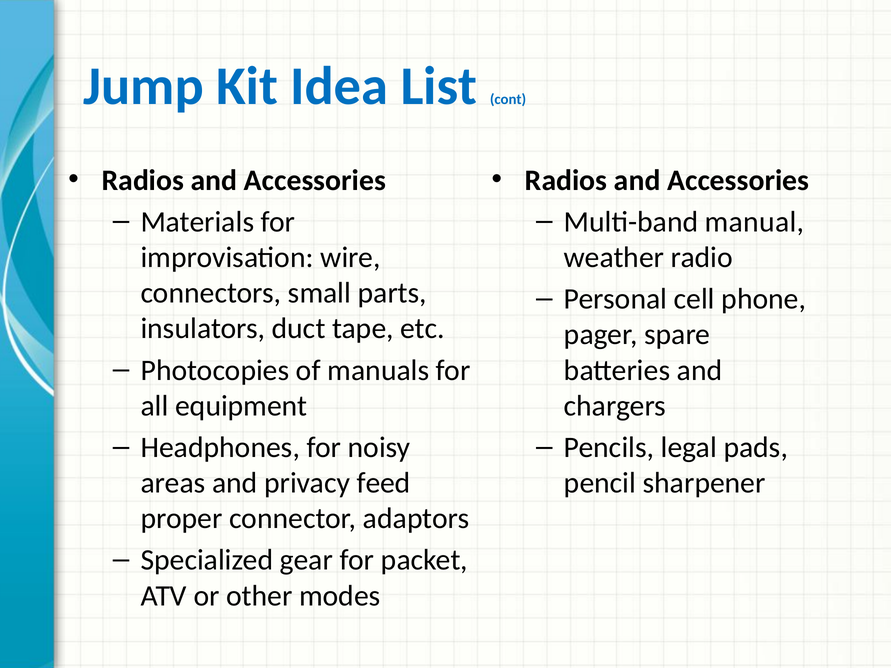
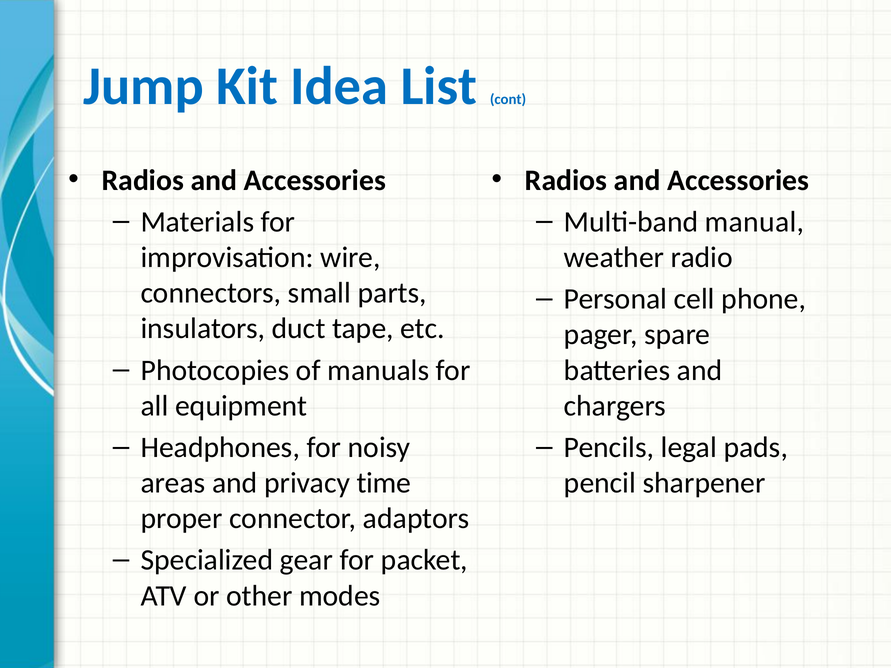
feed: feed -> time (384, 483)
